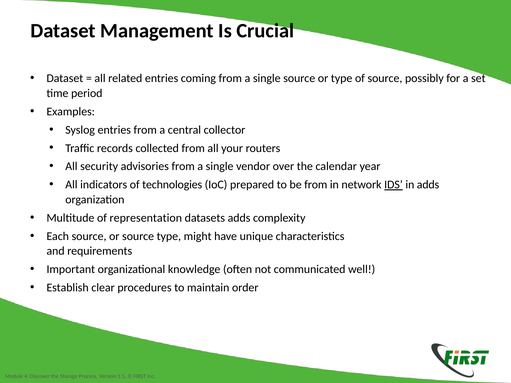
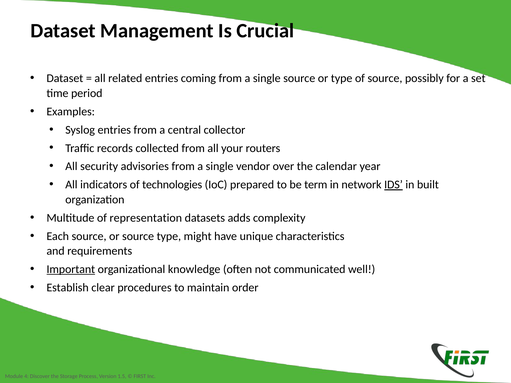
be from: from -> term (316, 185)
in adds: adds -> built (428, 185)
Important underline: none -> present (71, 269)
